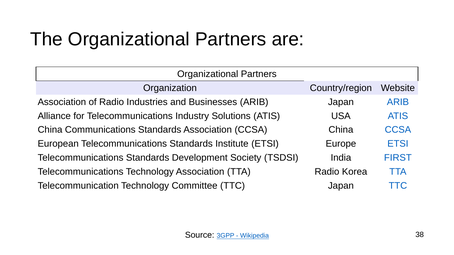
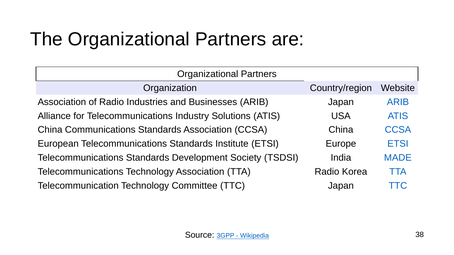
FIRST: FIRST -> MADE (398, 158)
